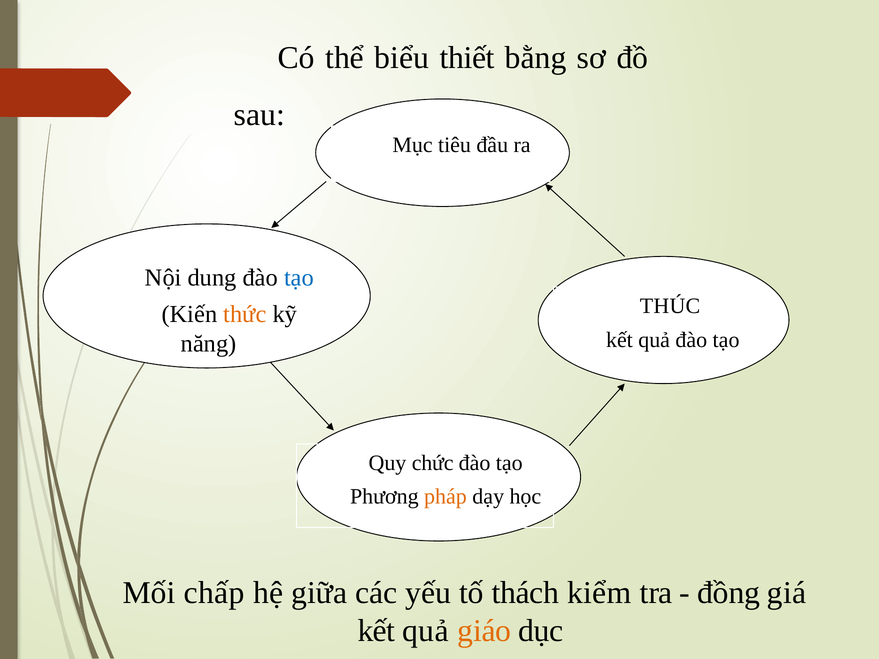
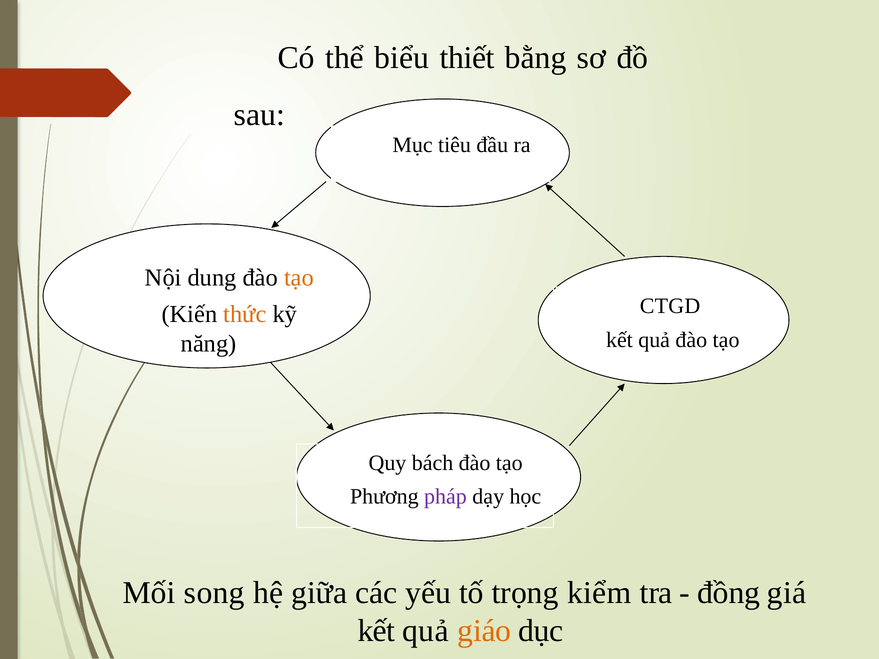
tạo colour: blue -> orange (299, 278)
THÚC: THÚC -> CTGD (670, 306)
chức: chức -> bách (433, 463)
pháp colour: orange -> purple (445, 497)
chấp: chấp -> song (214, 593)
thách: thách -> trọng (525, 593)
